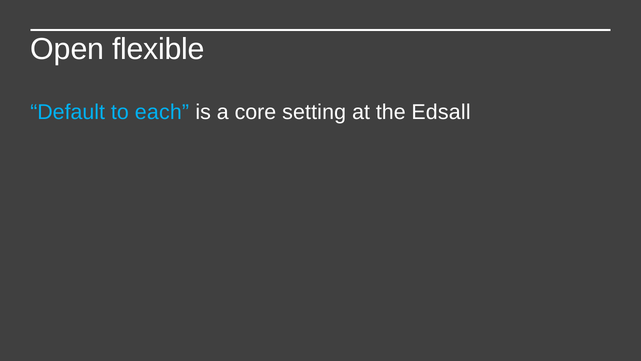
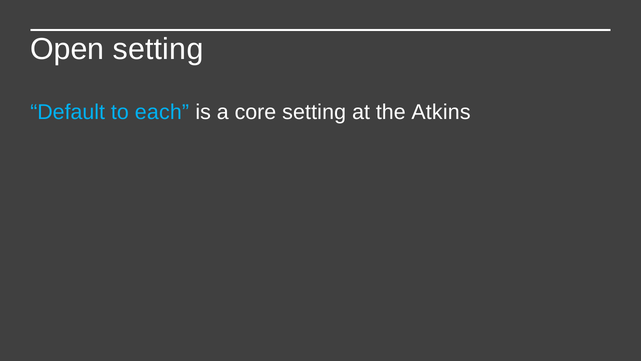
Open flexible: flexible -> setting (158, 49)
Edsall: Edsall -> Atkins (441, 112)
